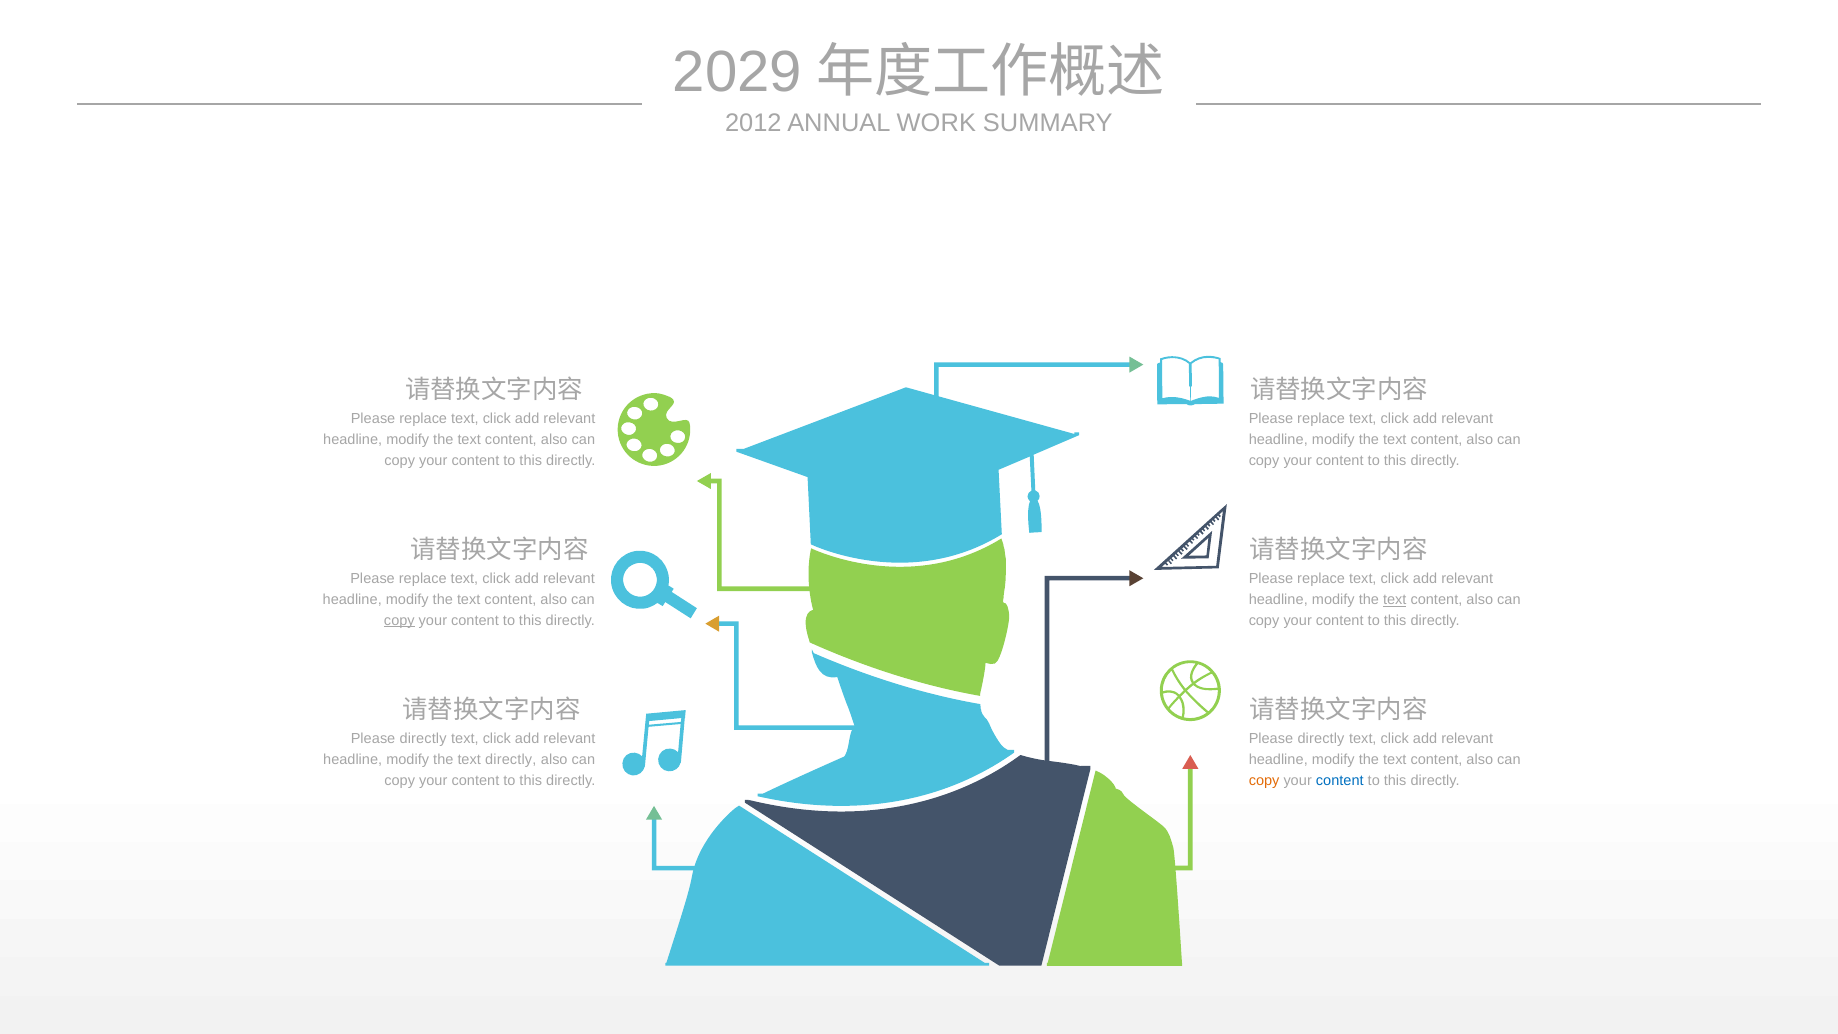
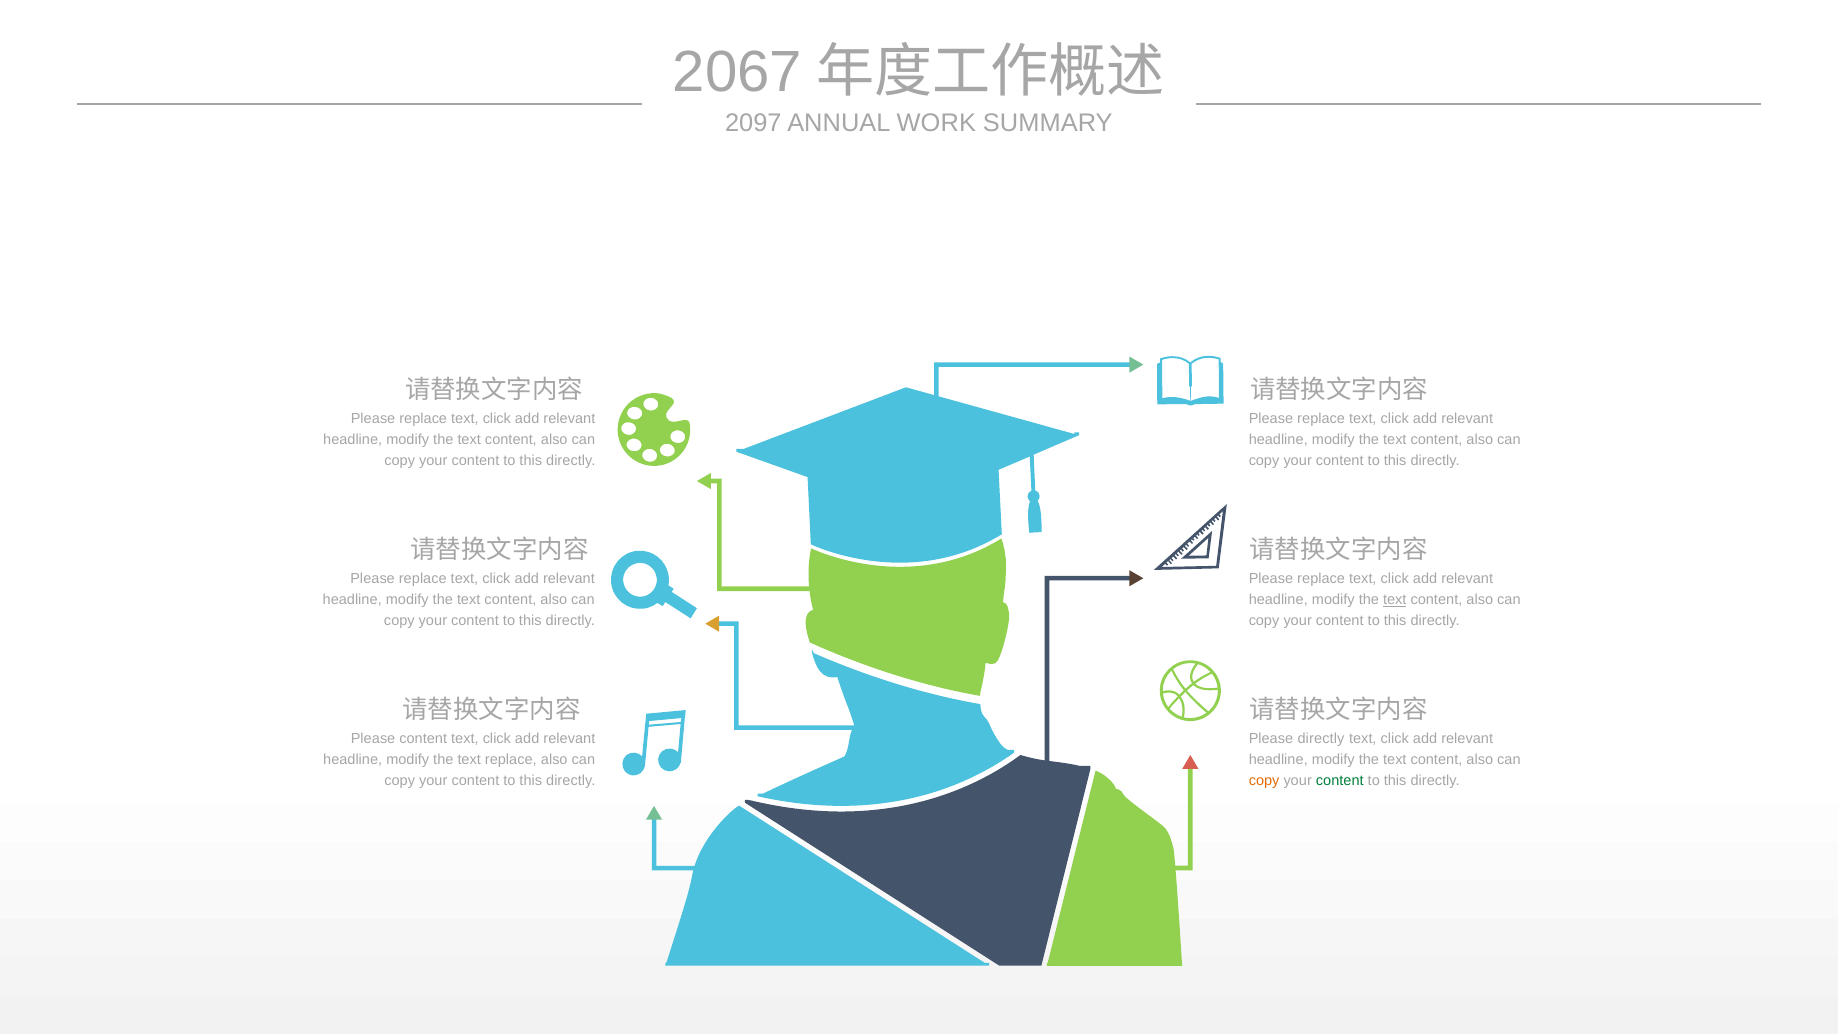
2029: 2029 -> 2067 (738, 73)
2012: 2012 -> 2097 (753, 123)
copy underline: present -> none (399, 620)
directly: directly -> content (423, 739)
text directly: directly -> replace (511, 760)
content colour: blue -> green (1340, 780)
